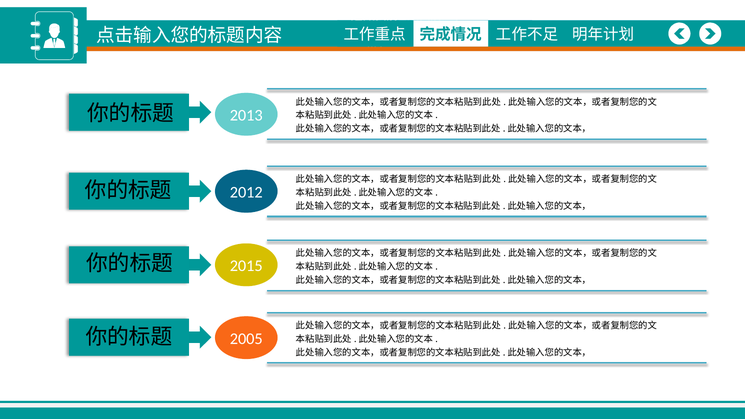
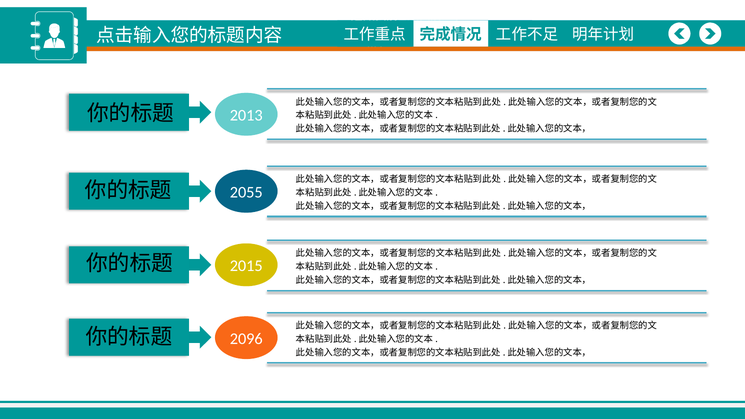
2012: 2012 -> 2055 (246, 192)
2005: 2005 -> 2096 (246, 339)
